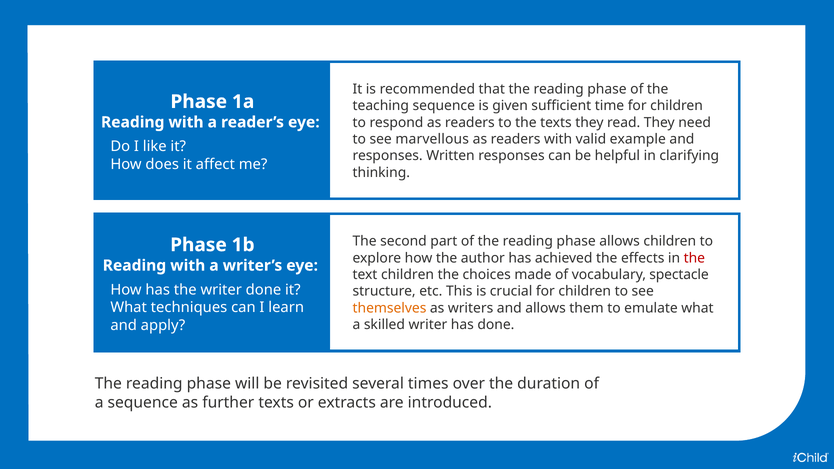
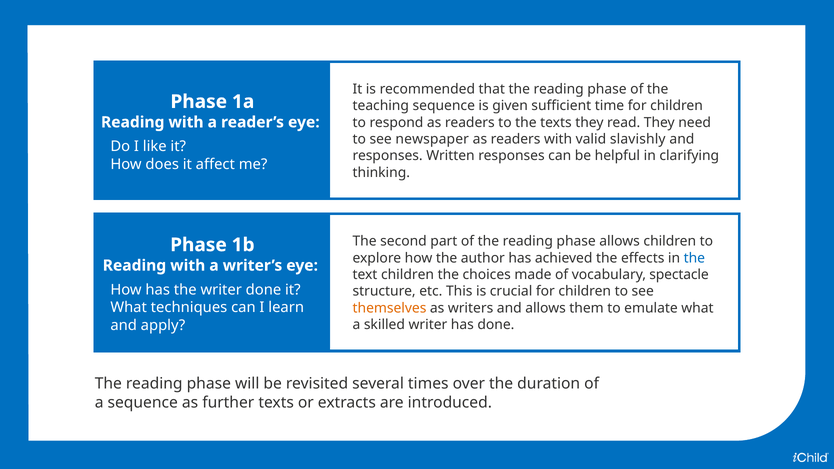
marvellous: marvellous -> newspaper (432, 139)
example: example -> slavishly (638, 139)
the colour: red -> blue (694, 258)
